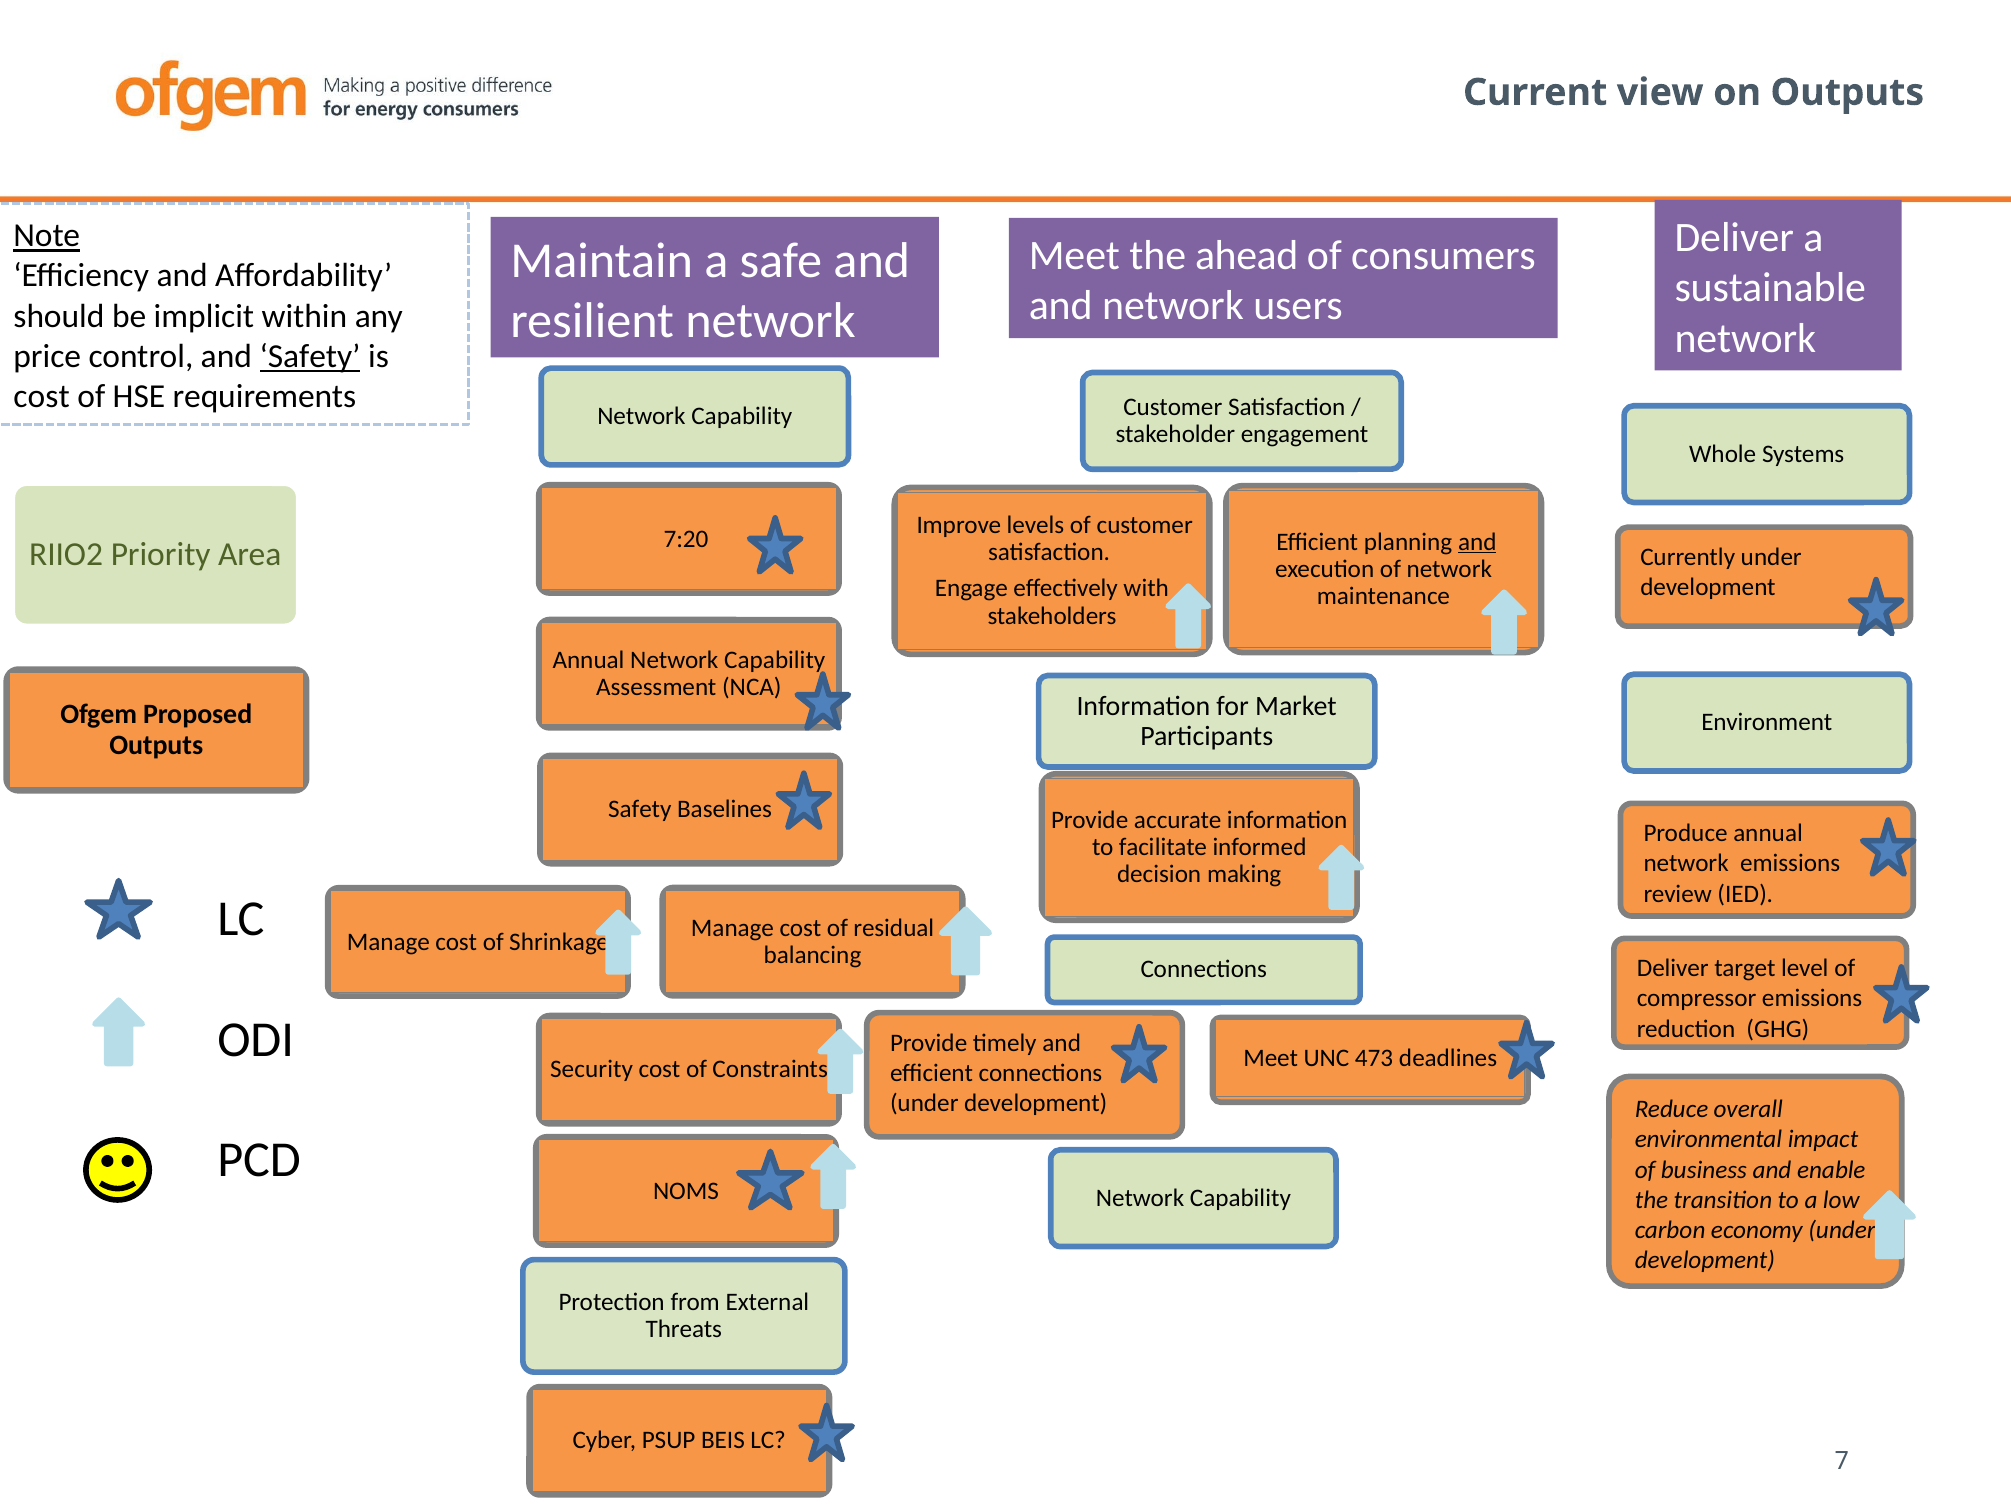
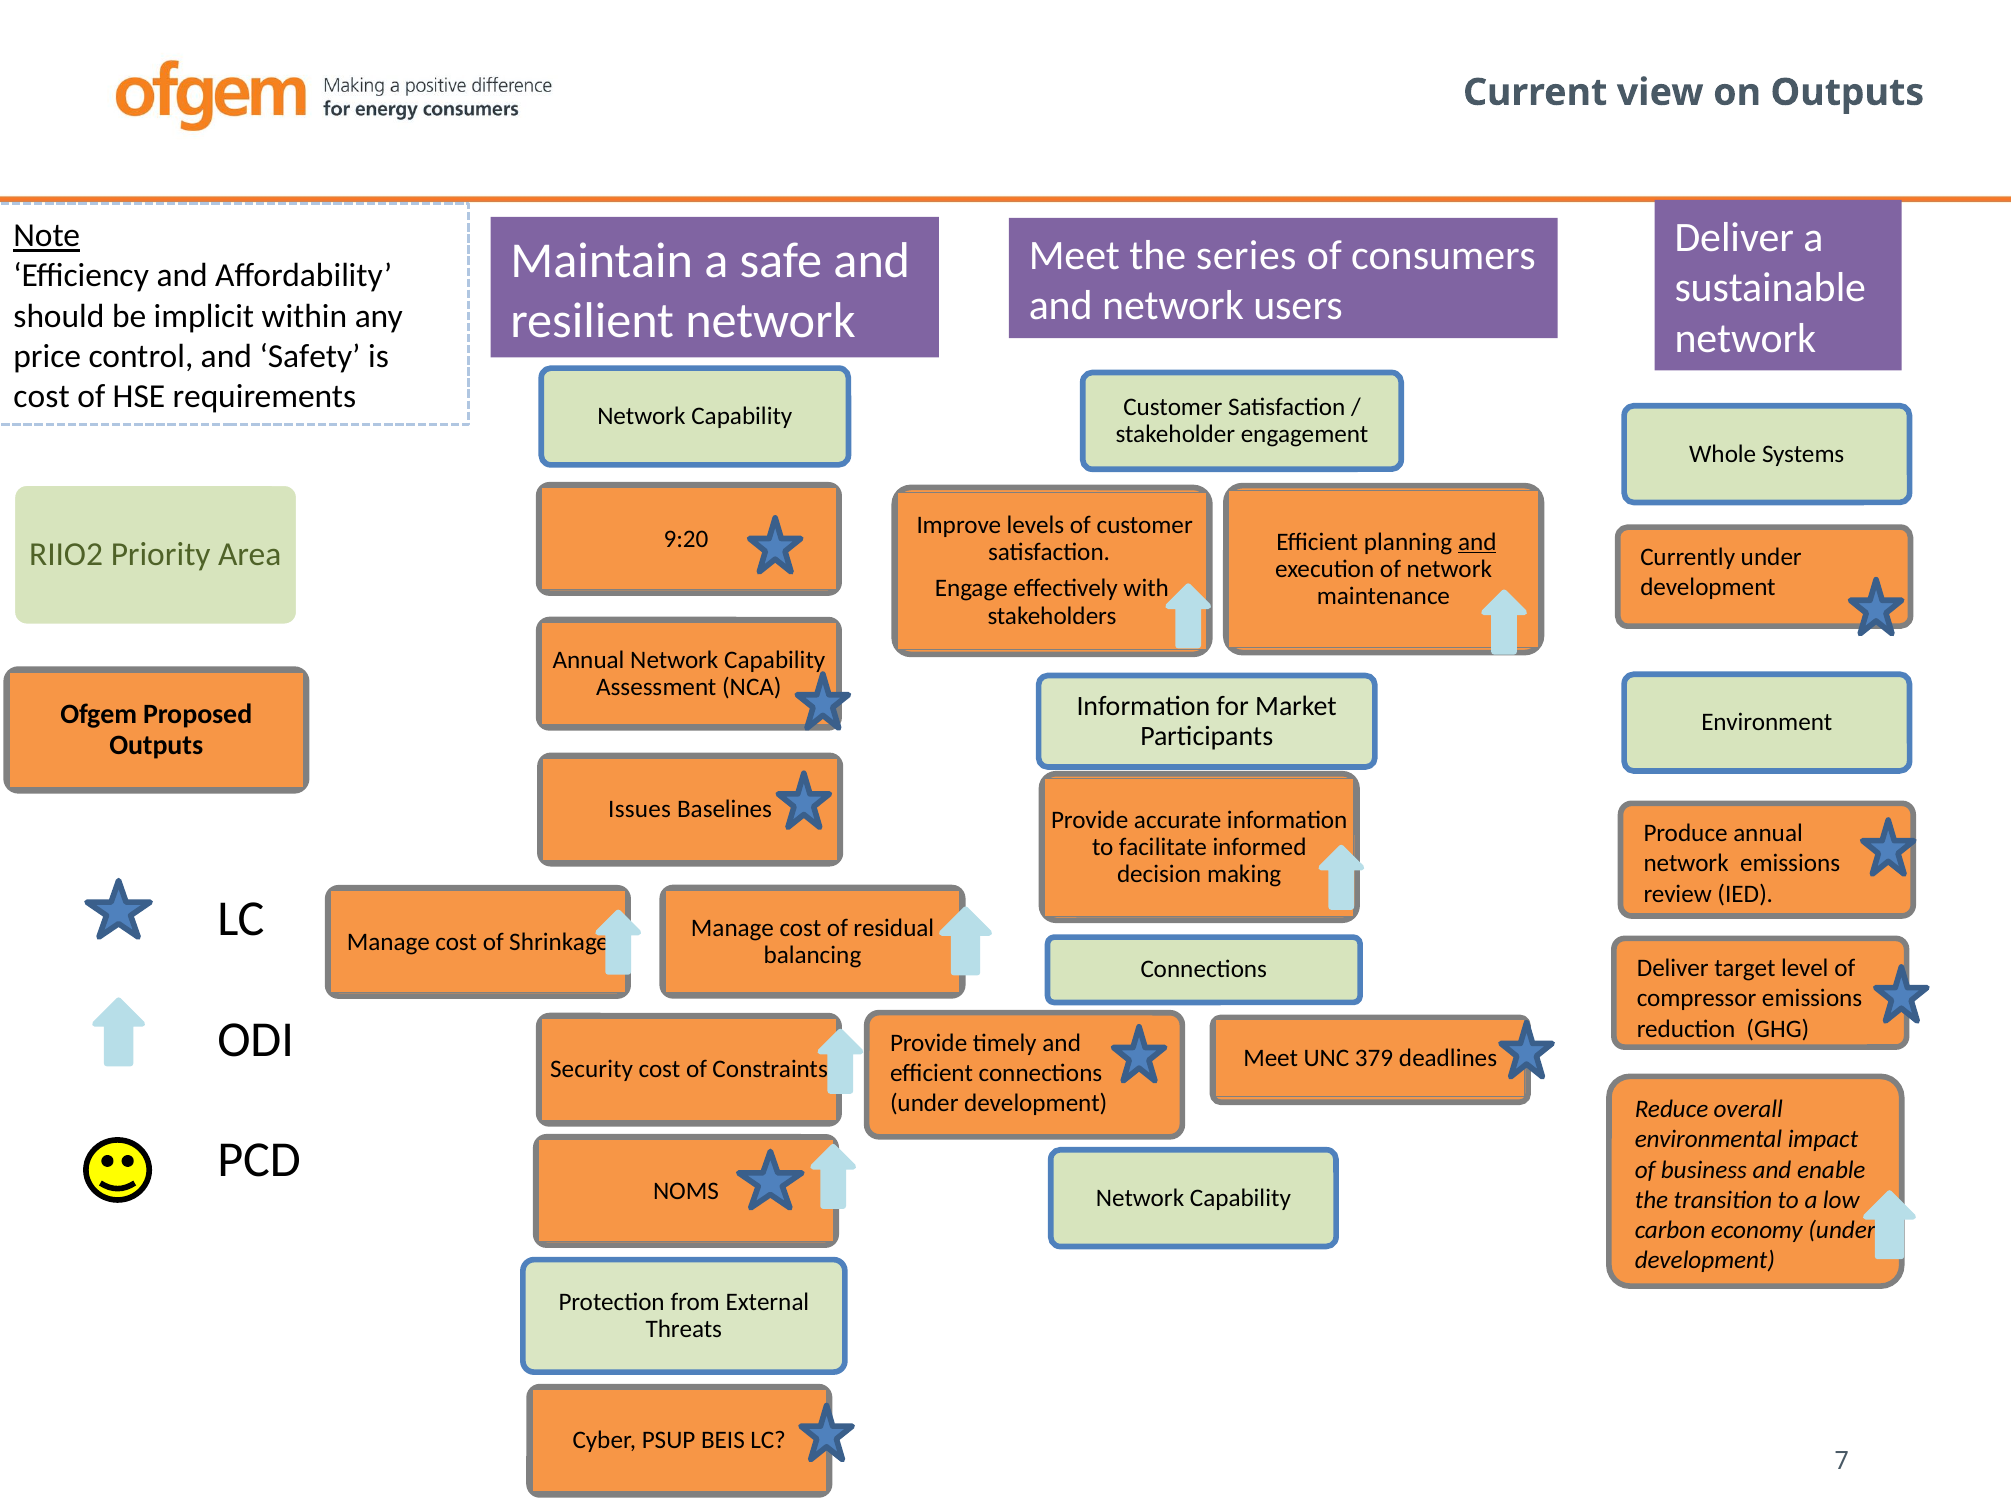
ahead: ahead -> series (1246, 256)
Safety underline: present -> none (310, 356)
7:20: 7:20 -> 9:20 (686, 539)
Safety: Safety -> Issues (640, 810)
473: 473 -> 379 (1374, 1058)
